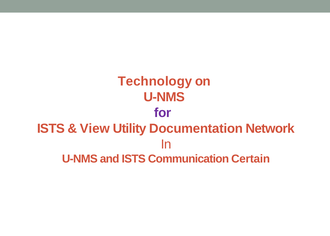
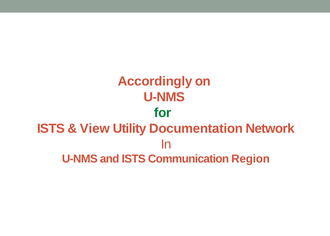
Technology: Technology -> Accordingly (155, 81)
for colour: purple -> green (163, 113)
Certain: Certain -> Region (251, 159)
